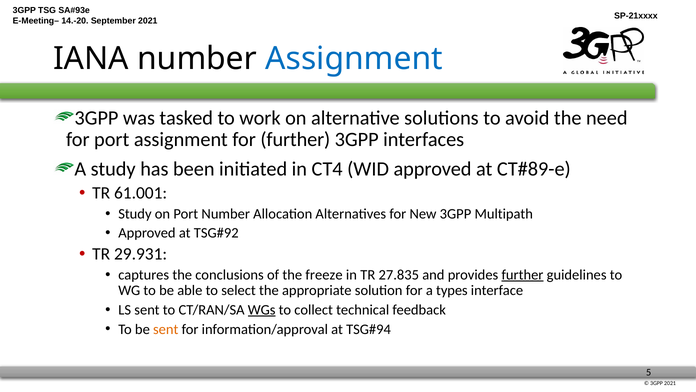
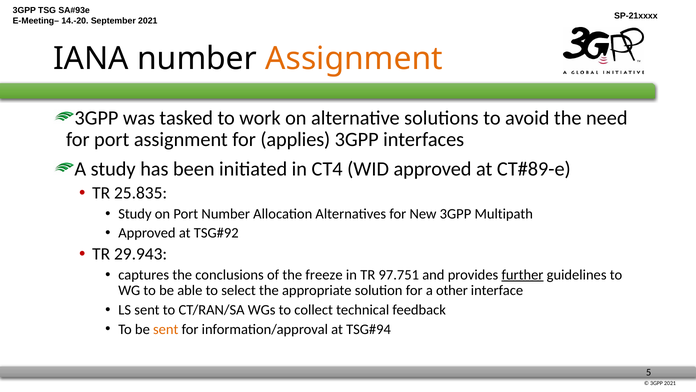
Assignment colour: blue -> orange (354, 58)
for further: further -> applies (295, 140)
61.001: 61.001 -> 25.835 (141, 193)
29.931: 29.931 -> 29.943 (141, 254)
27.835: 27.835 -> 97.751 (399, 275)
types: types -> other (452, 290)
WGs underline: present -> none (262, 310)
